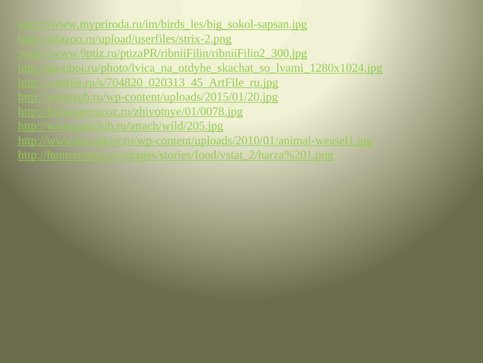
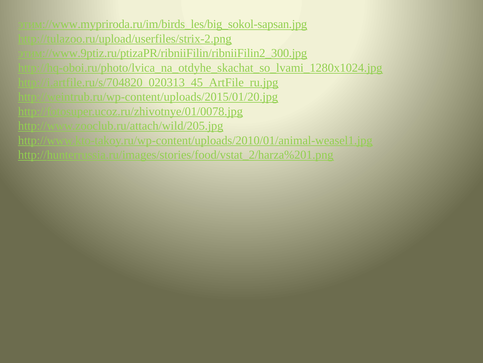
мест://www.mypriroda.ru/im/birds_les/big_sokol-sapsan.jpg: мест://www.mypriroda.ru/im/birds_les/big_sokol-sapsan.jpg -> этим://www.mypriroda.ru/im/birds_les/big_sokol-sapsan.jpg (163, 24)
